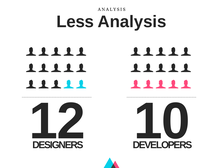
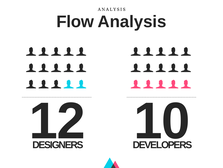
Less: Less -> Flow (75, 22)
